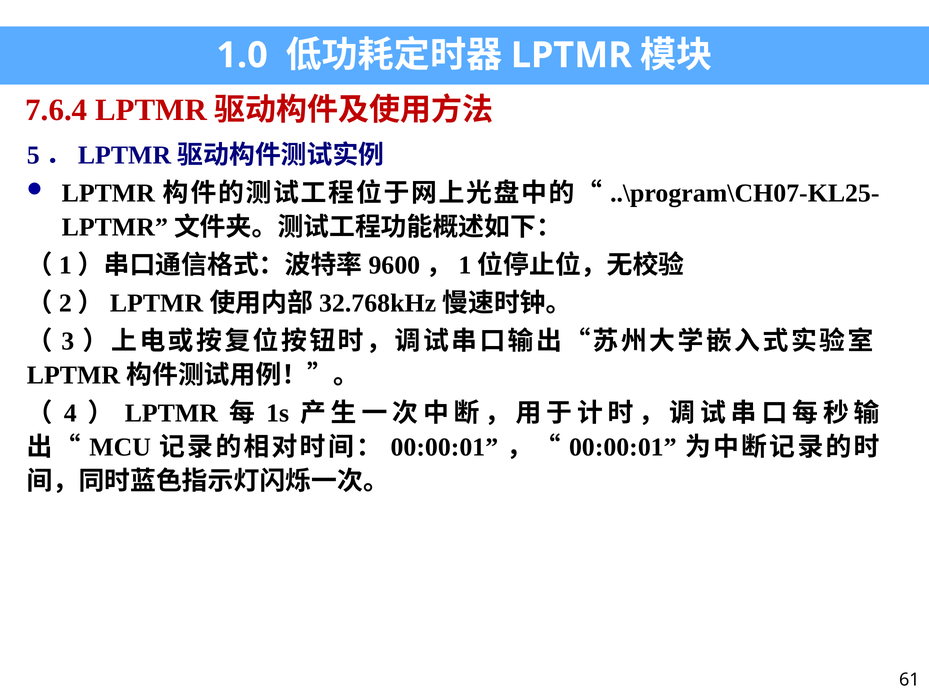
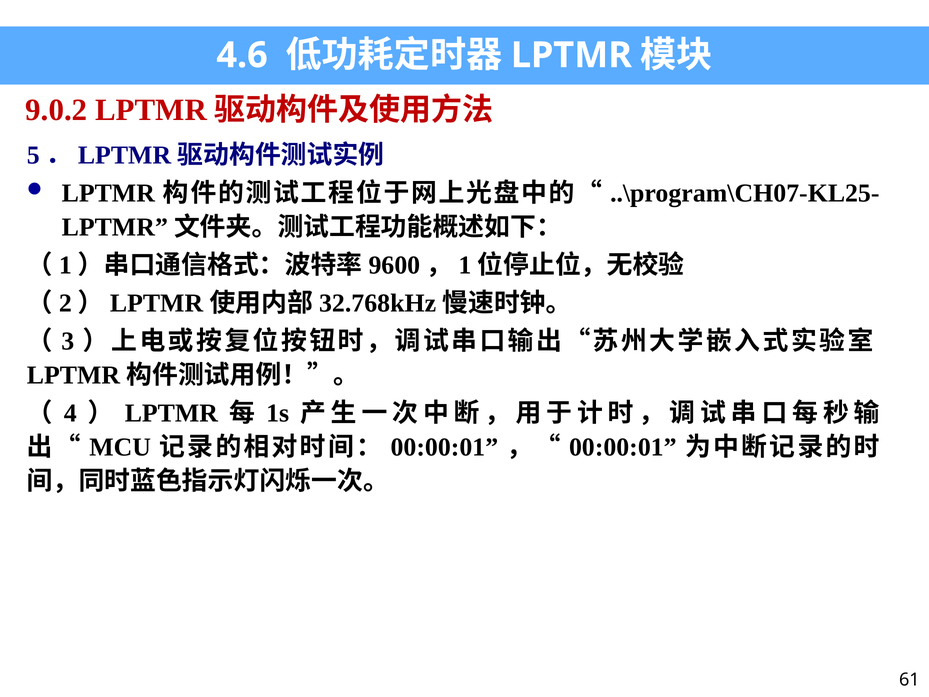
1.0: 1.0 -> 4.6 (242, 55)
7.6.4: 7.6.4 -> 9.0.2 (56, 110)
